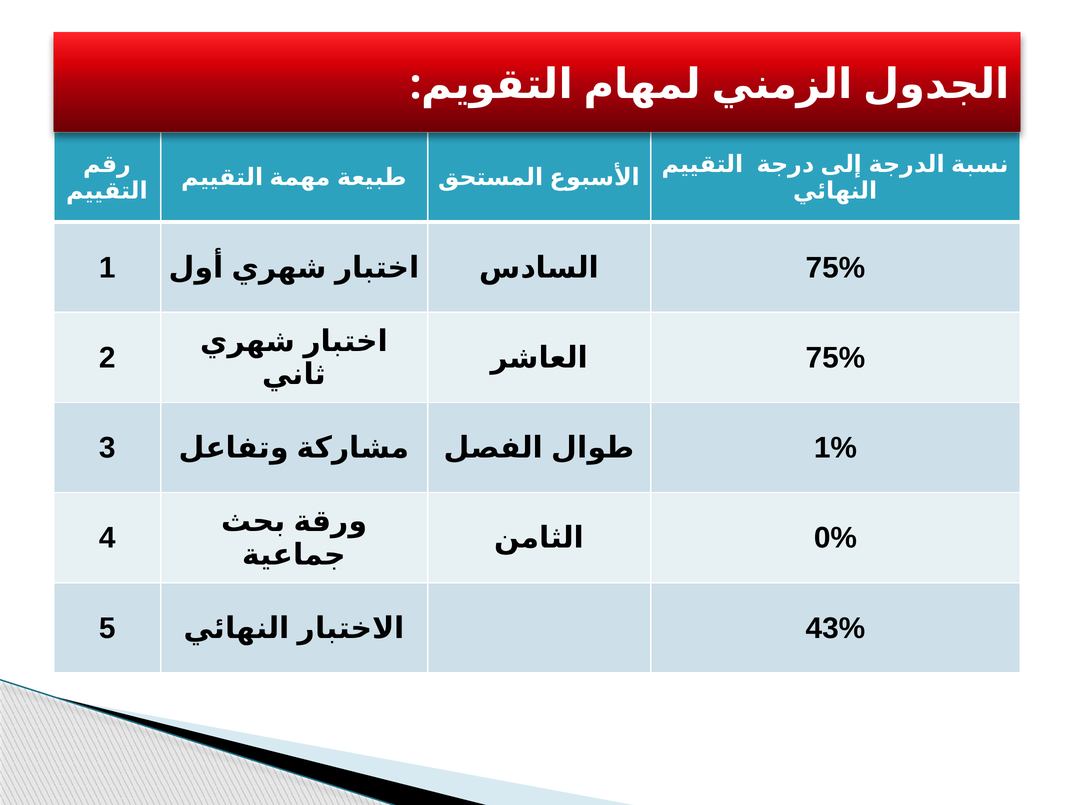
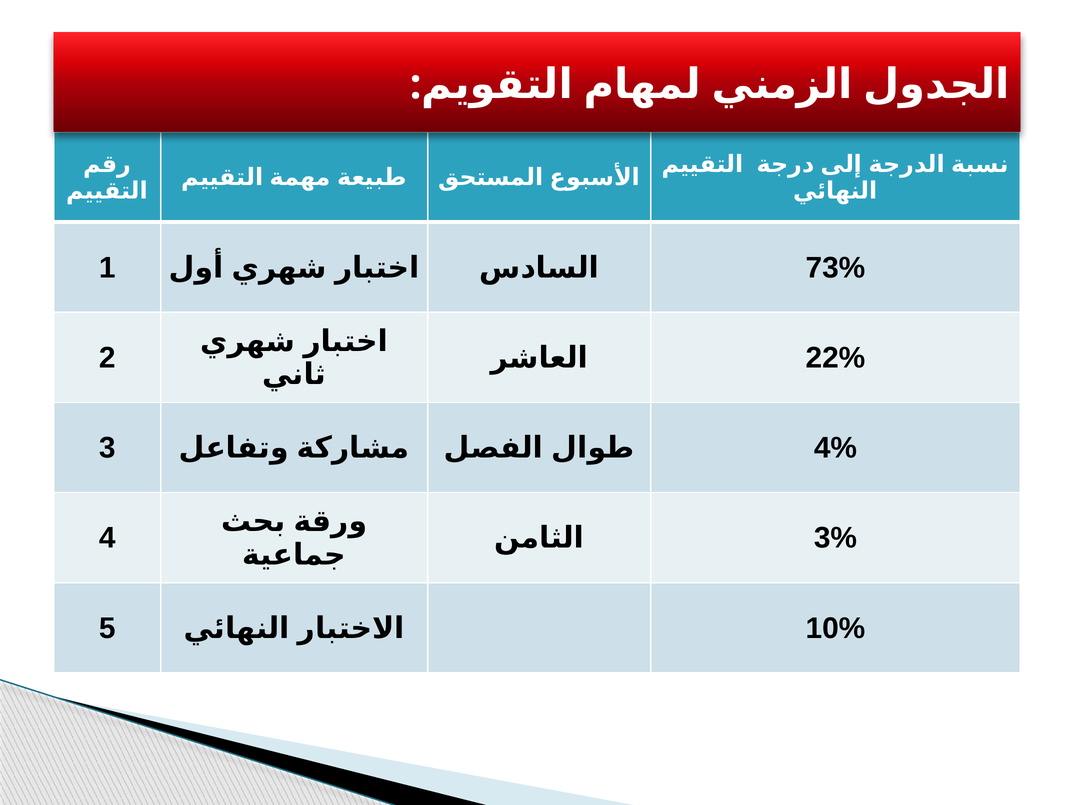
75%: 75% -> 73% (835, 268)
75%: 75% -> 22% (835, 358)
1%: 1% -> 4% (835, 448)
0%: 0% -> 3% (835, 538)
43%: 43% -> 10% (835, 629)
